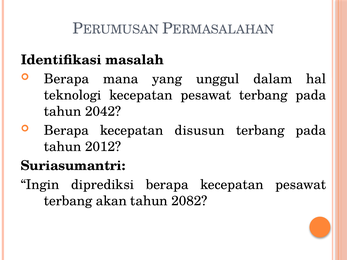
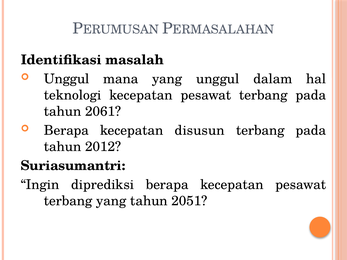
Berapa: Berapa -> Unggul (67, 79)
2042: 2042 -> 2061 (103, 111)
terbang akan: akan -> yang (111, 201)
2082: 2082 -> 2051 (189, 201)
